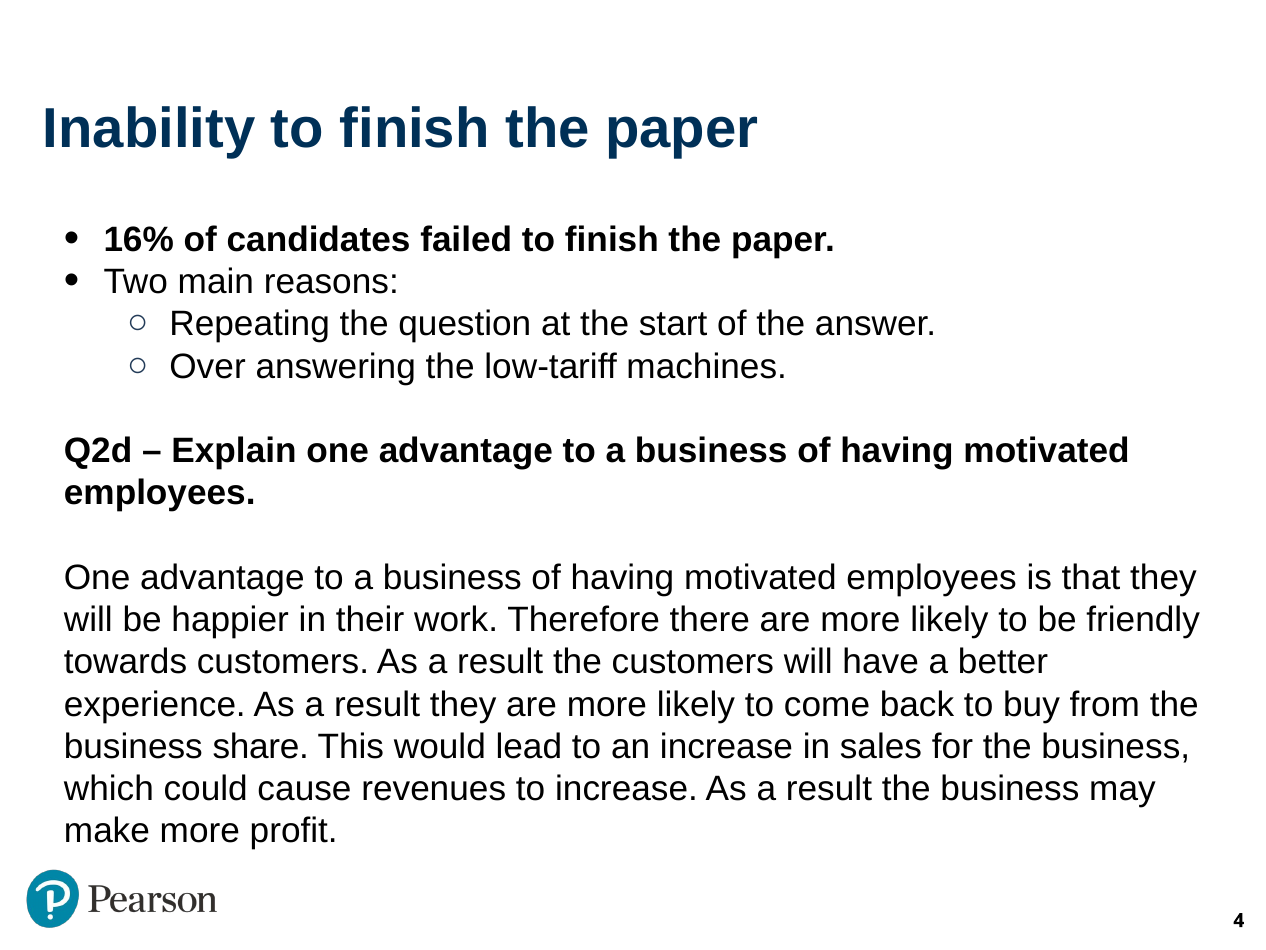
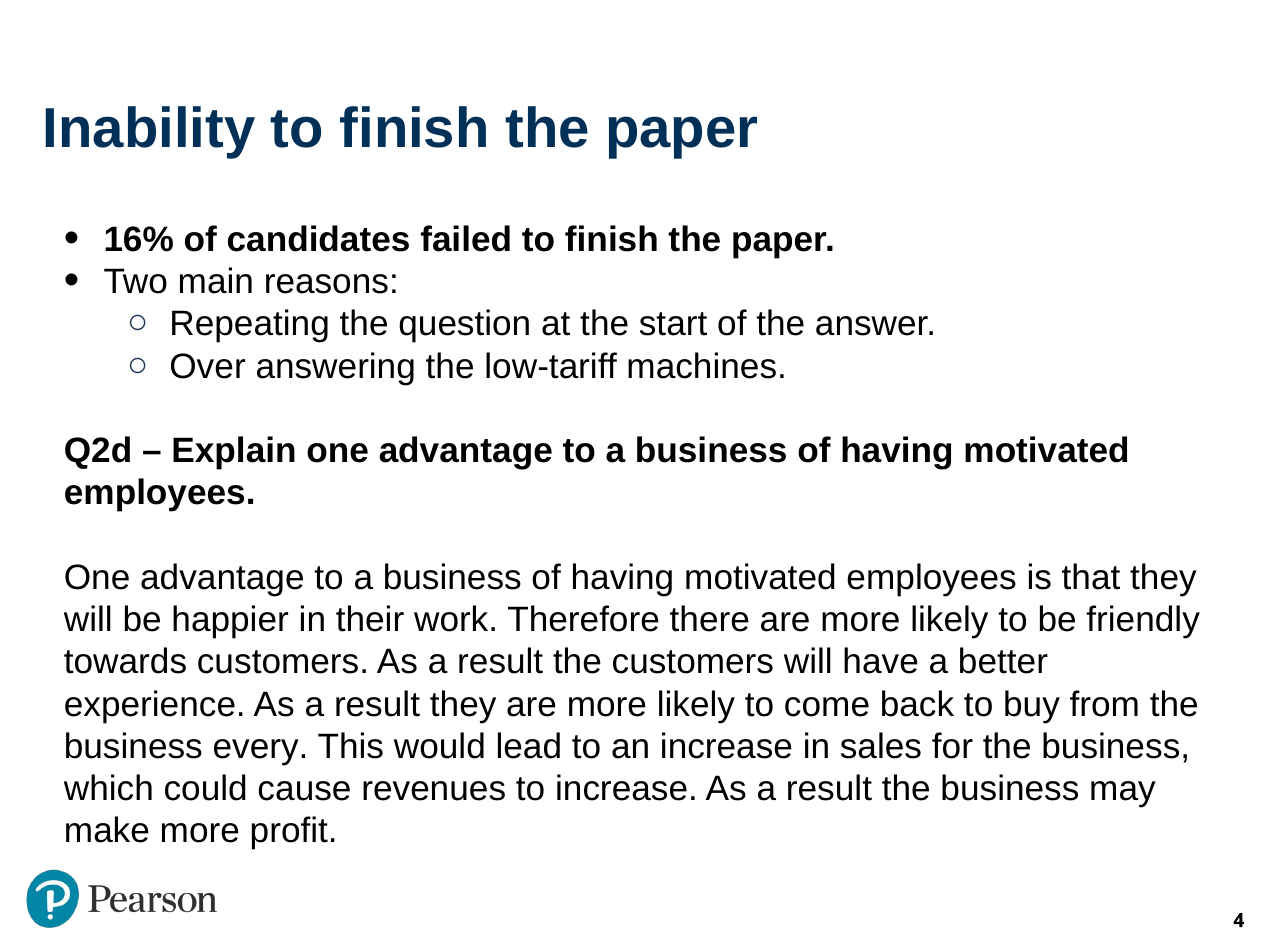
share: share -> every (261, 746)
